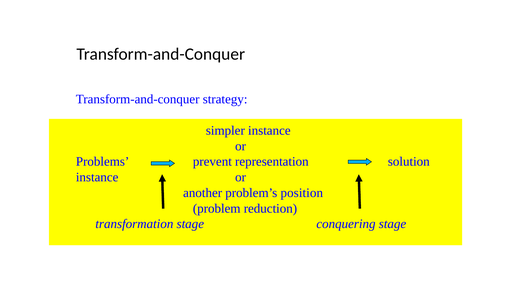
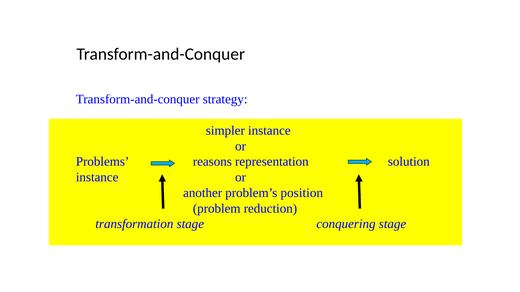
prevent: prevent -> reasons (212, 162)
